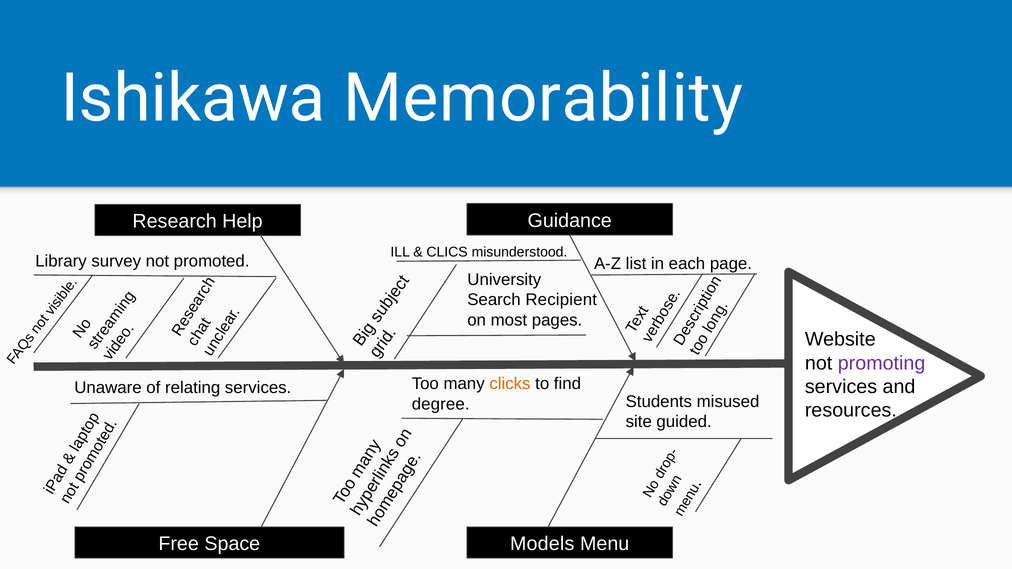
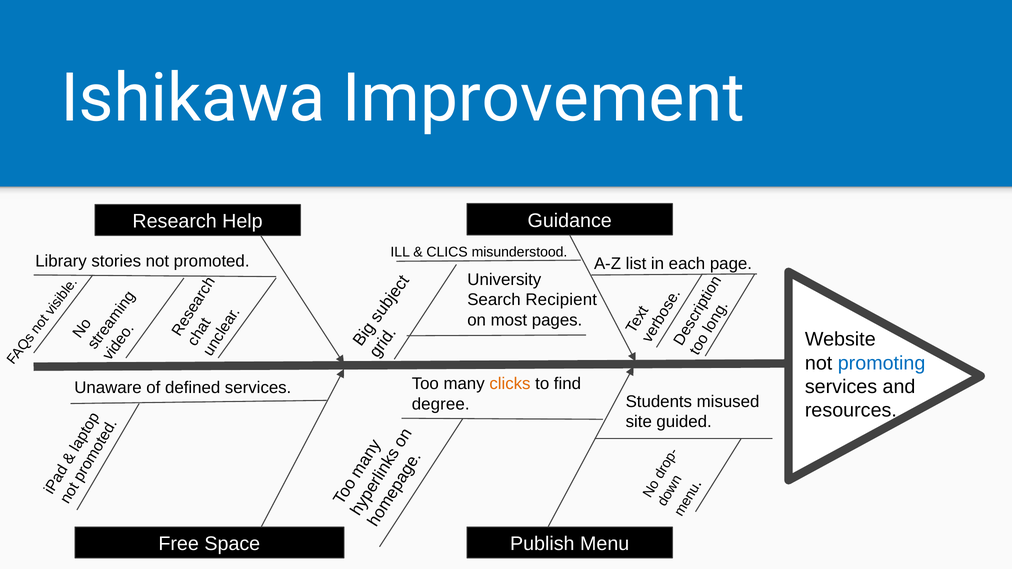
Memorability: Memorability -> Improvement (543, 99)
survey: survey -> stories (116, 262)
promoting colour: purple -> blue (882, 363)
relating: relating -> defined (193, 388)
Models: Models -> Publish (542, 544)
